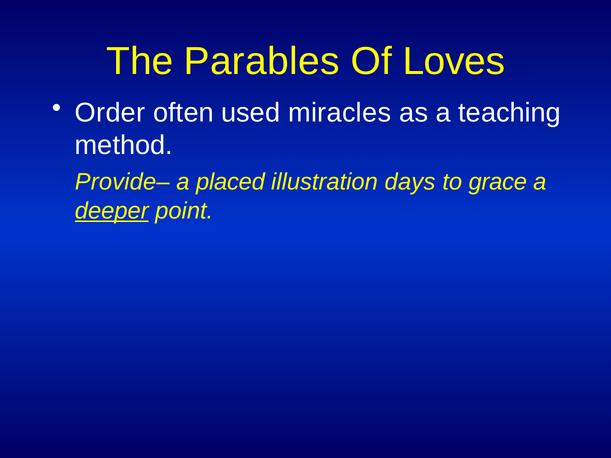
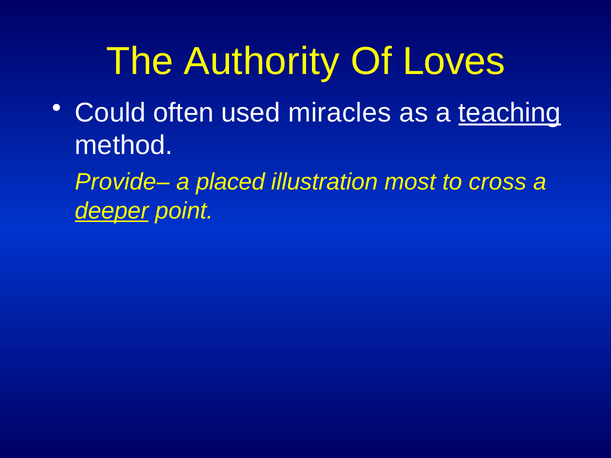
Parables: Parables -> Authority (262, 61)
Order: Order -> Could (110, 113)
teaching underline: none -> present (510, 113)
days: days -> most (410, 182)
grace: grace -> cross (498, 182)
